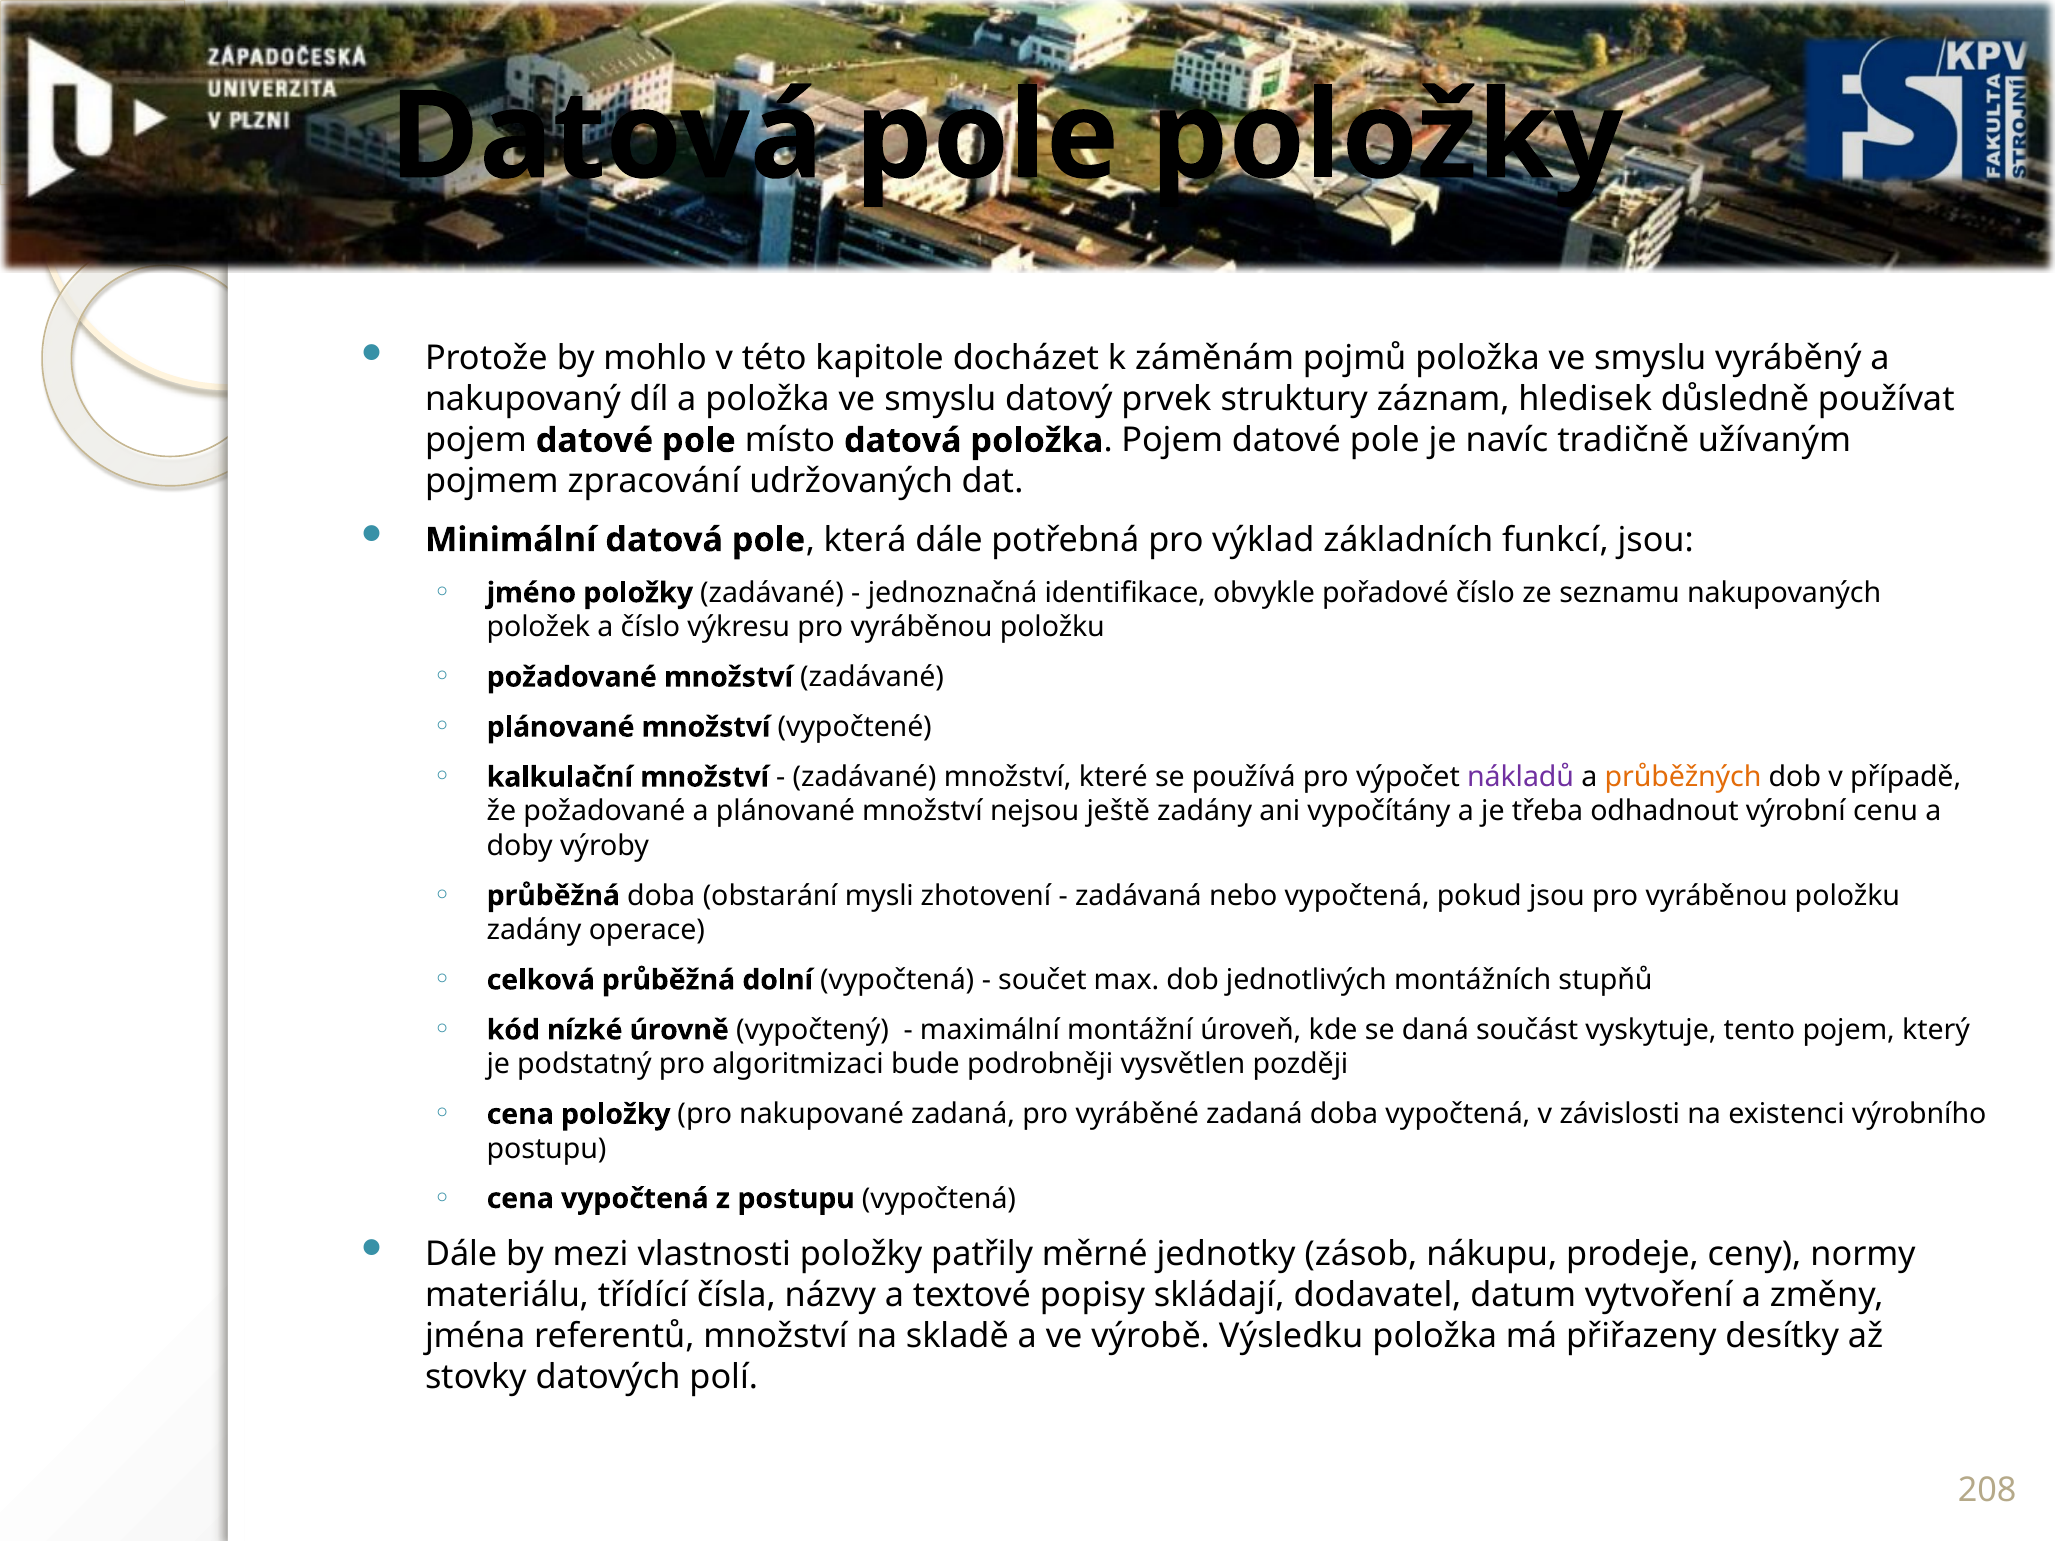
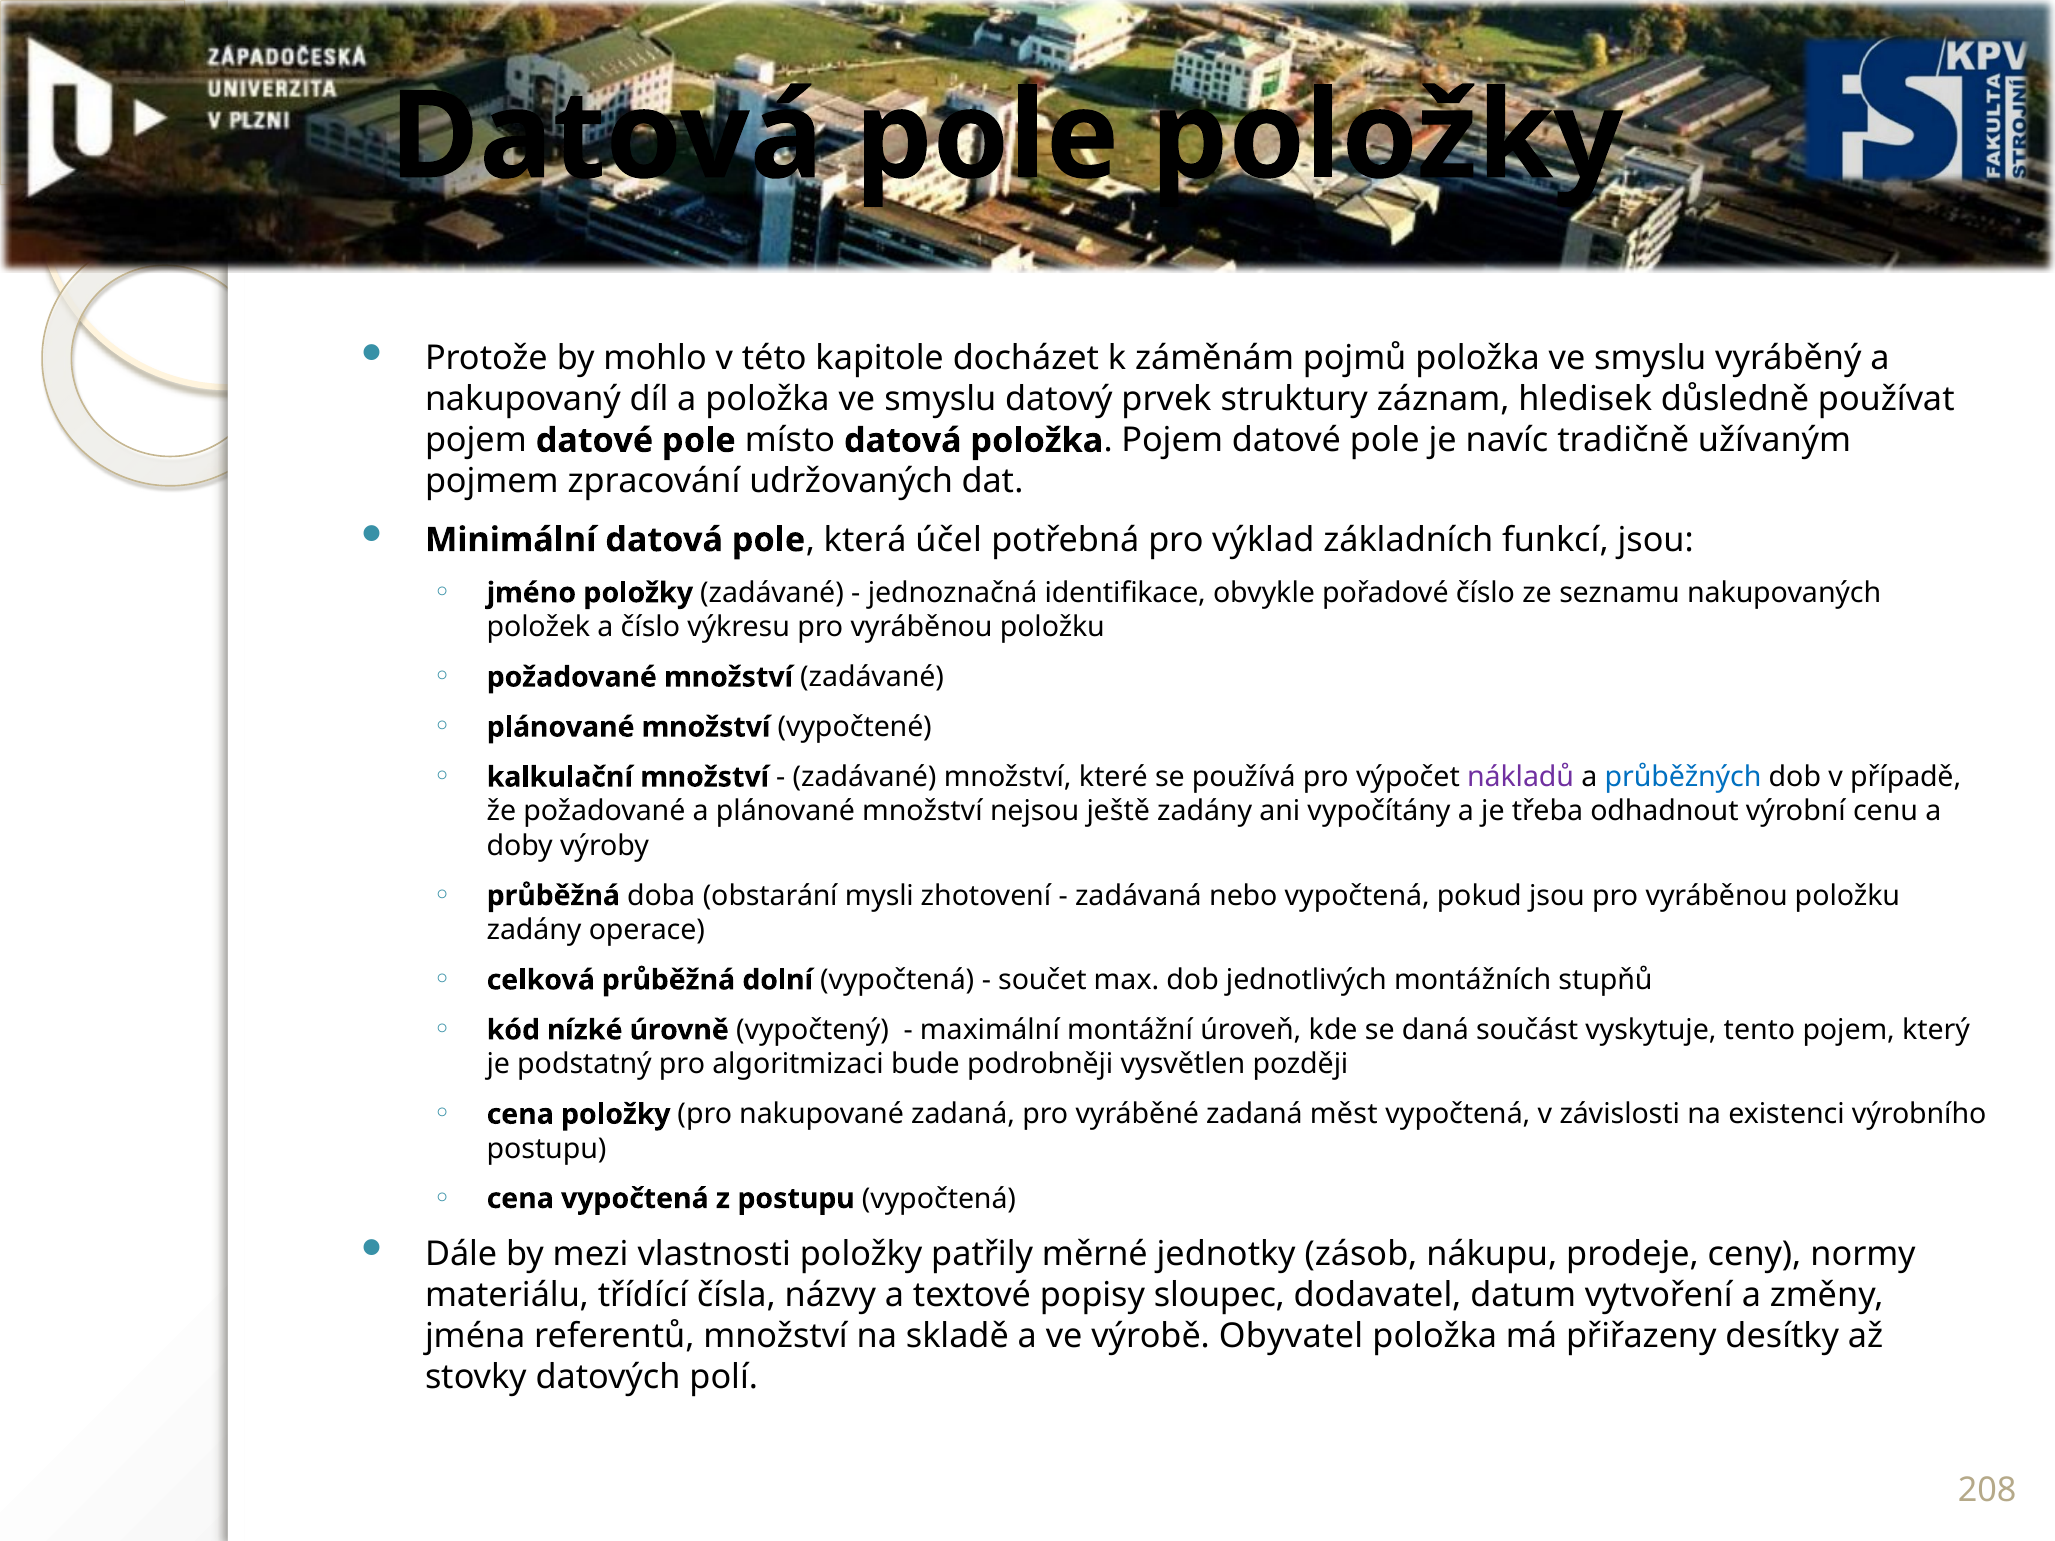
která dále: dále -> účel (949, 540)
průběžných colour: orange -> blue (1683, 777)
zadaná doba: doba -> měst (1344, 1115)
skládají: skládají -> sloupec (1219, 1295)
Výsledku: Výsledku -> Obyvatel (1291, 1336)
